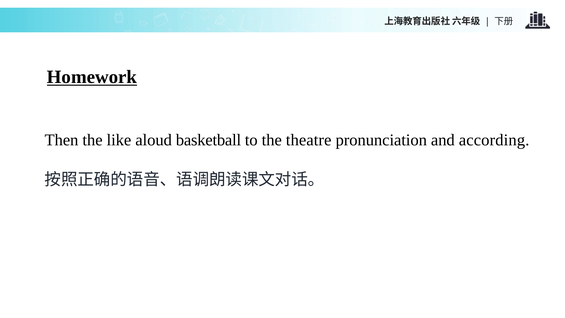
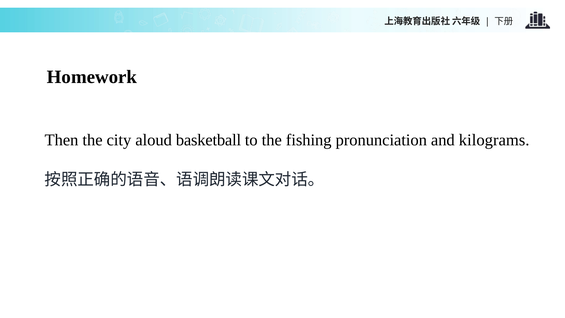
Homework underline: present -> none (92, 77)
like: like -> city (119, 140)
theatre: theatre -> fishing (309, 140)
according: according -> kilograms (494, 140)
